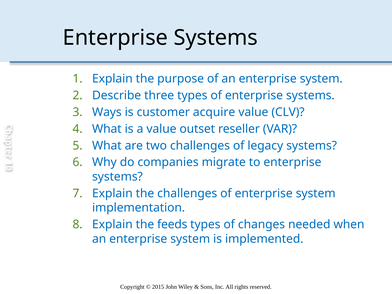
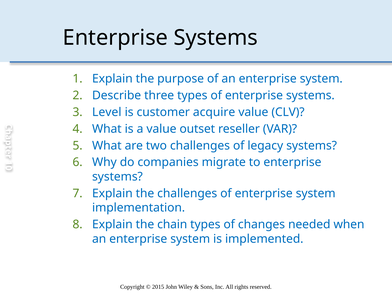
Ways: Ways -> Level (107, 112)
feeds: feeds -> chain (172, 224)
